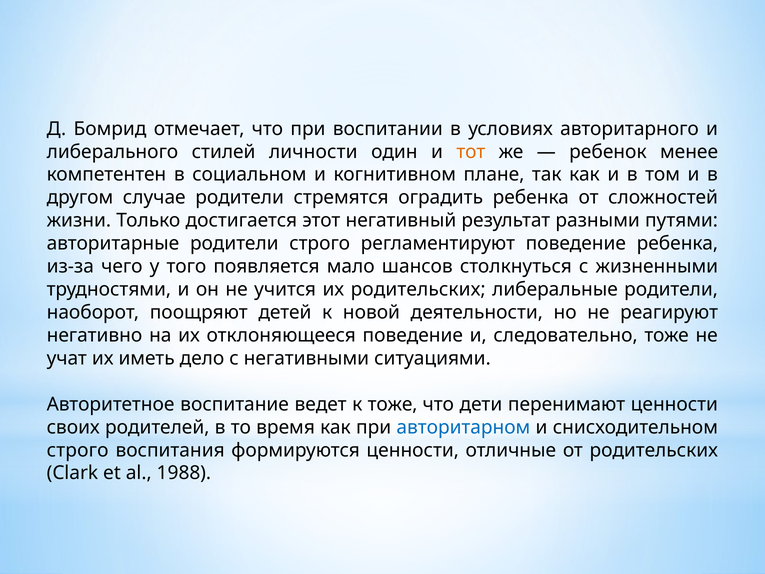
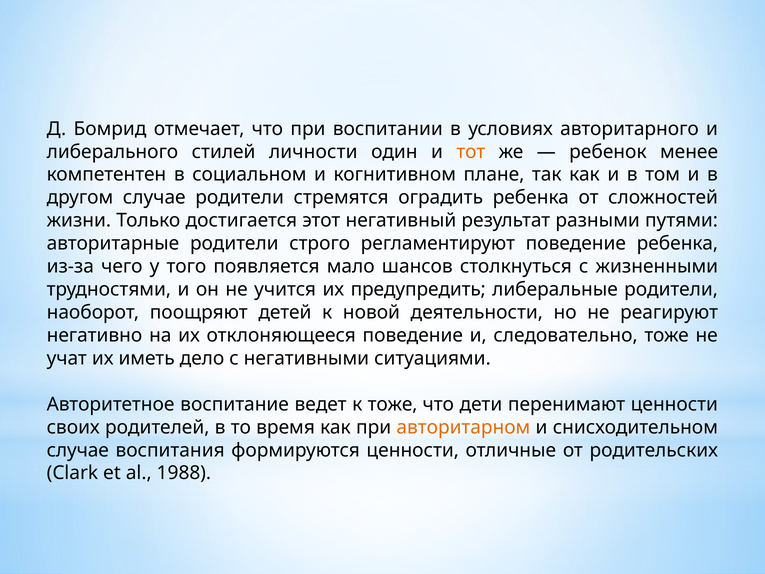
их родительских: родительских -> предупредить (418, 289)
авторитарном colour: blue -> orange (463, 427)
строго: строго -> случае (78, 450)
